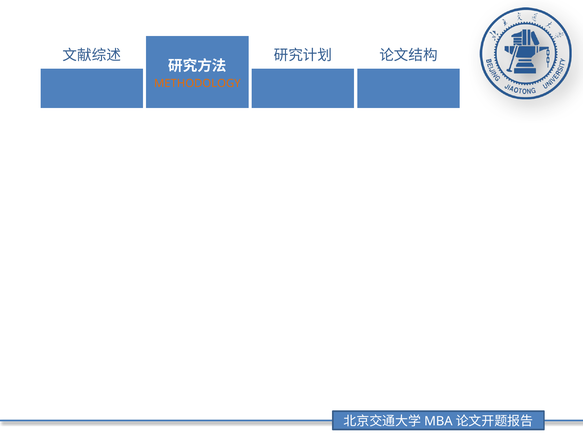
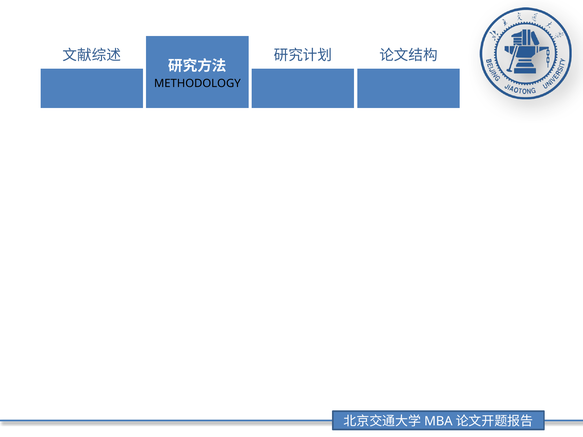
METHODOLOGY colour: orange -> black (197, 84)
